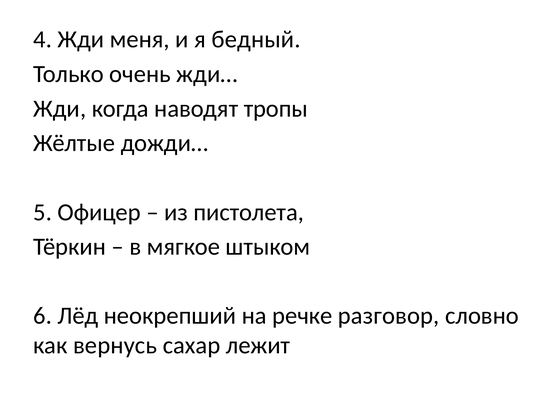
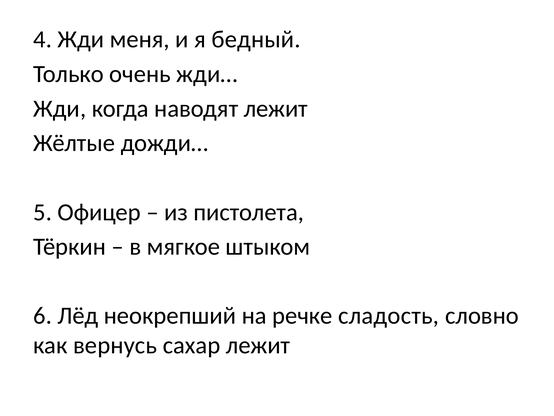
наводят тропы: тропы -> лежит (276, 108)
разговор: разговор -> сладость (389, 315)
